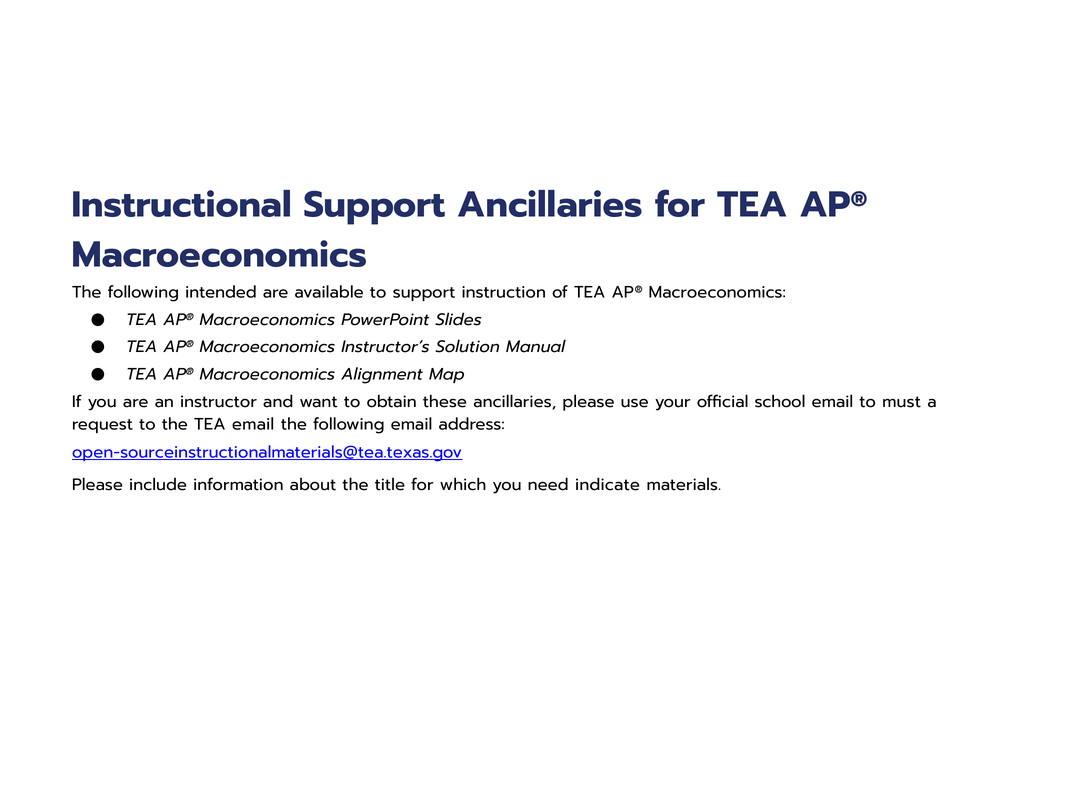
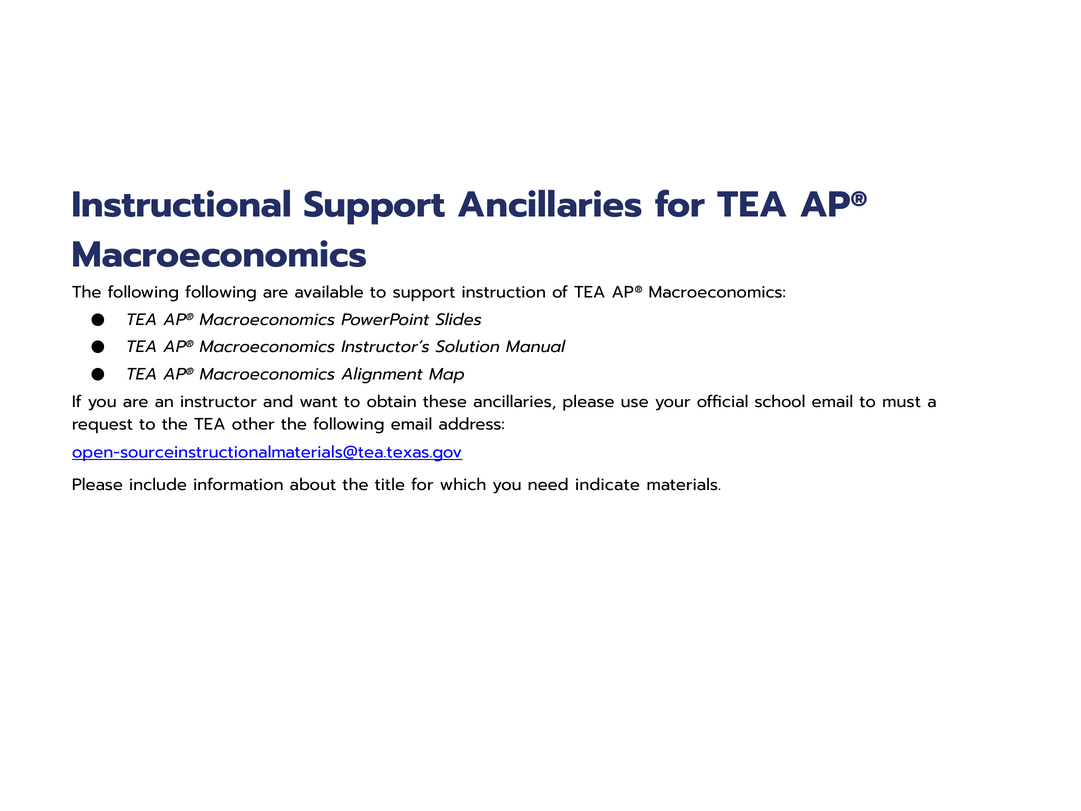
following intended: intended -> following (221, 292)
TEA email: email -> other (253, 424)
